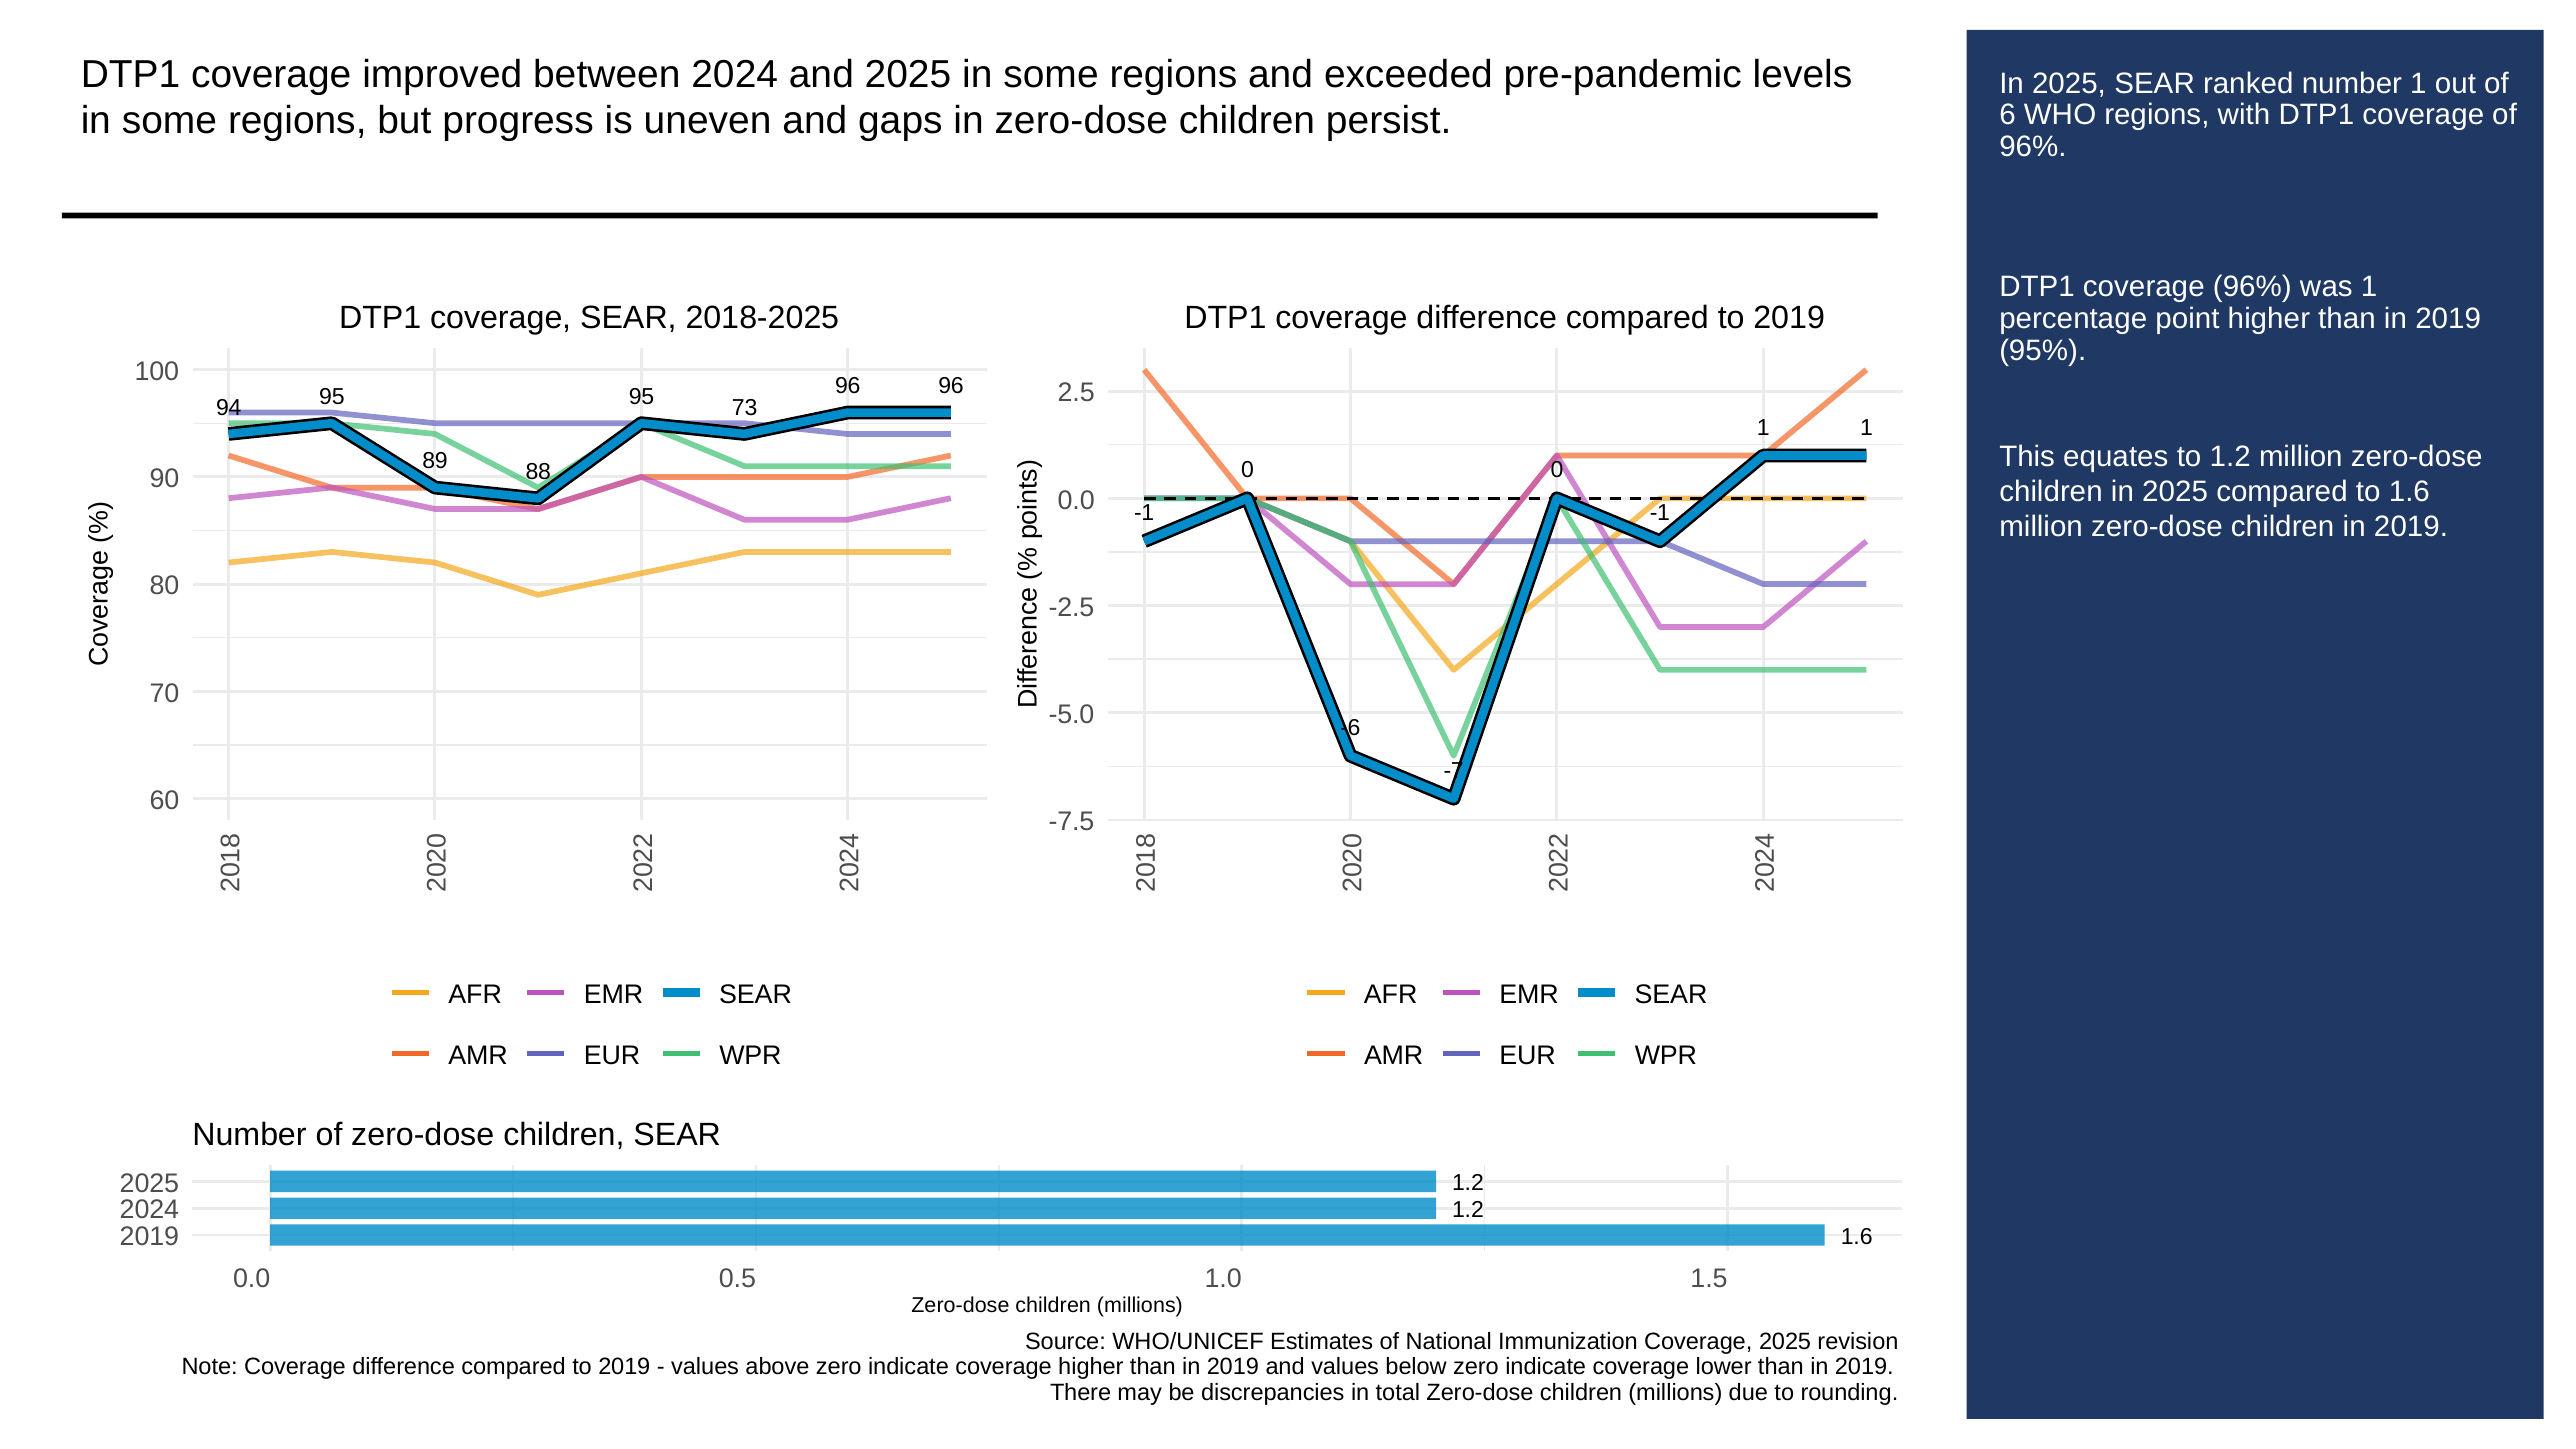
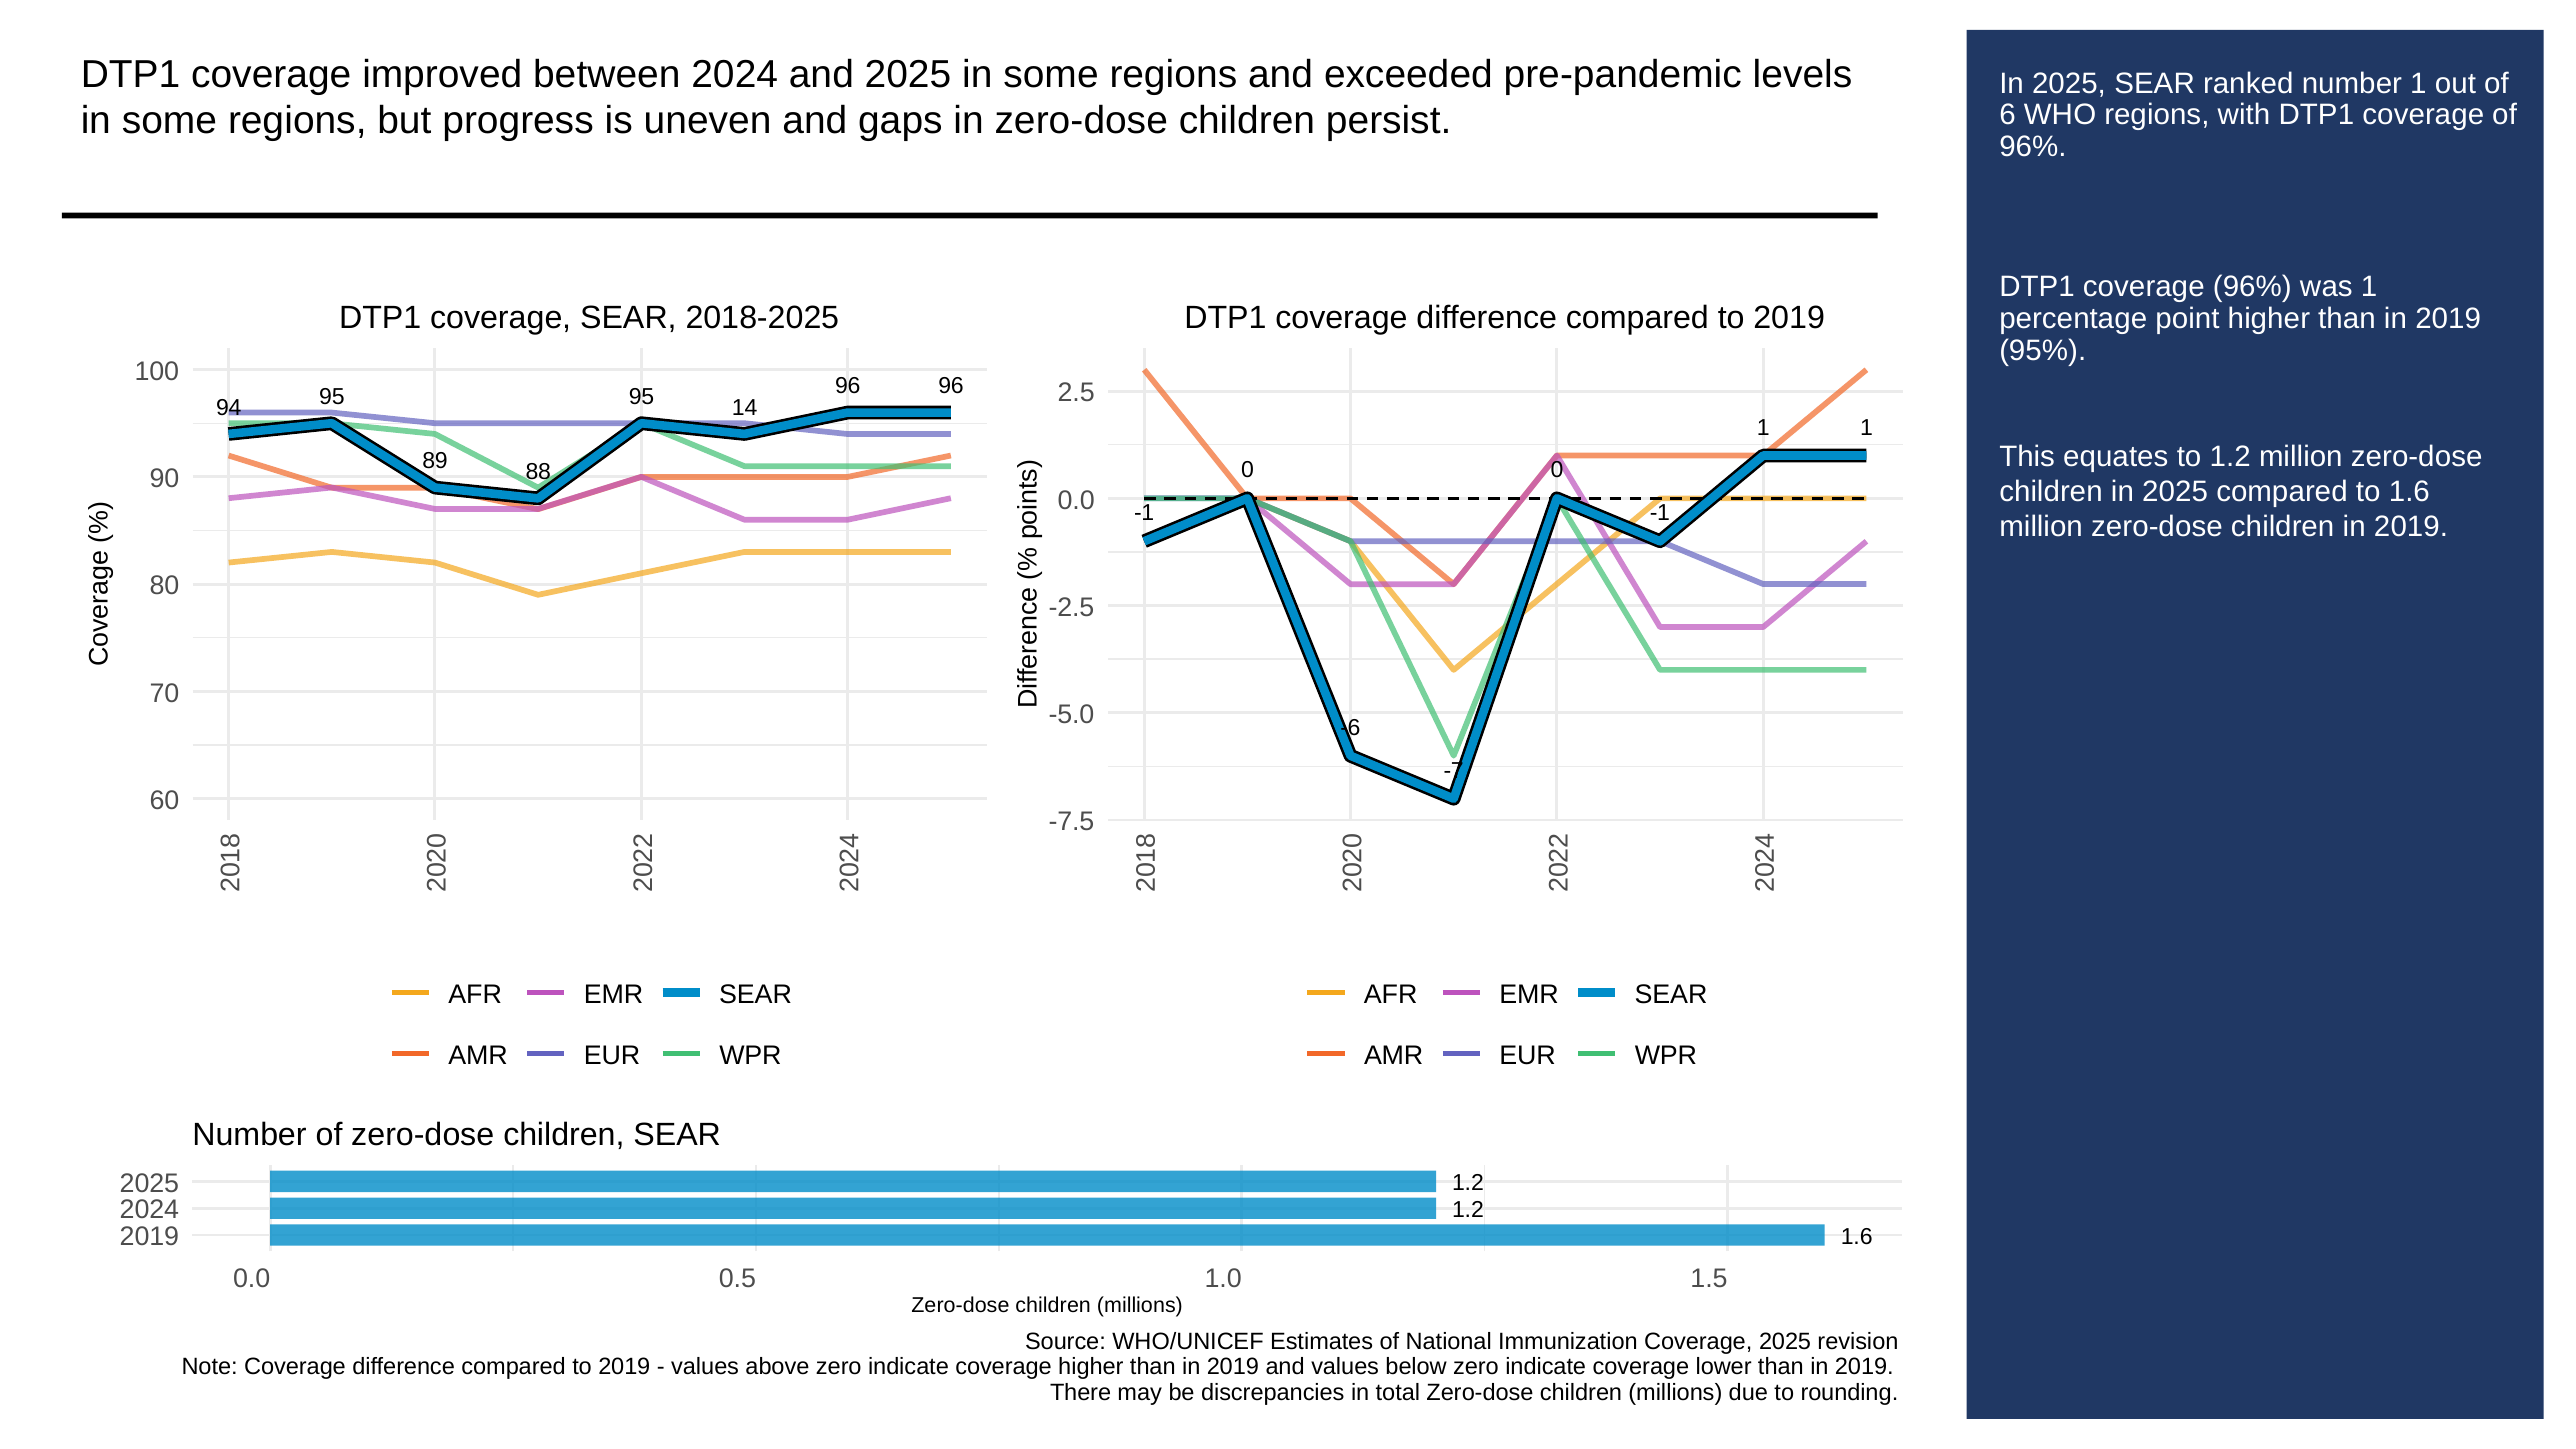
73: 73 -> 14 (745, 408)
